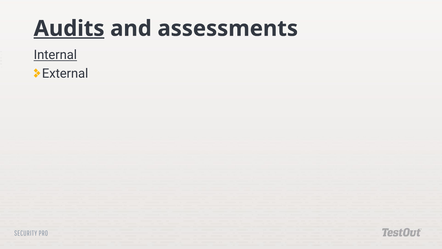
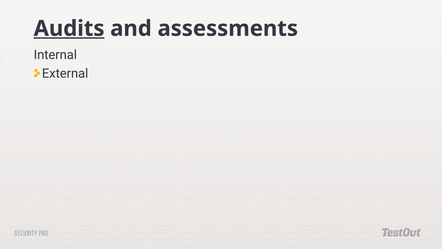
Internal underline: present -> none (55, 55)
